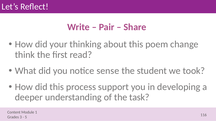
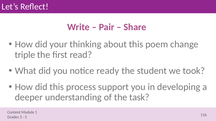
think: think -> triple (25, 55)
sense: sense -> ready (108, 71)
